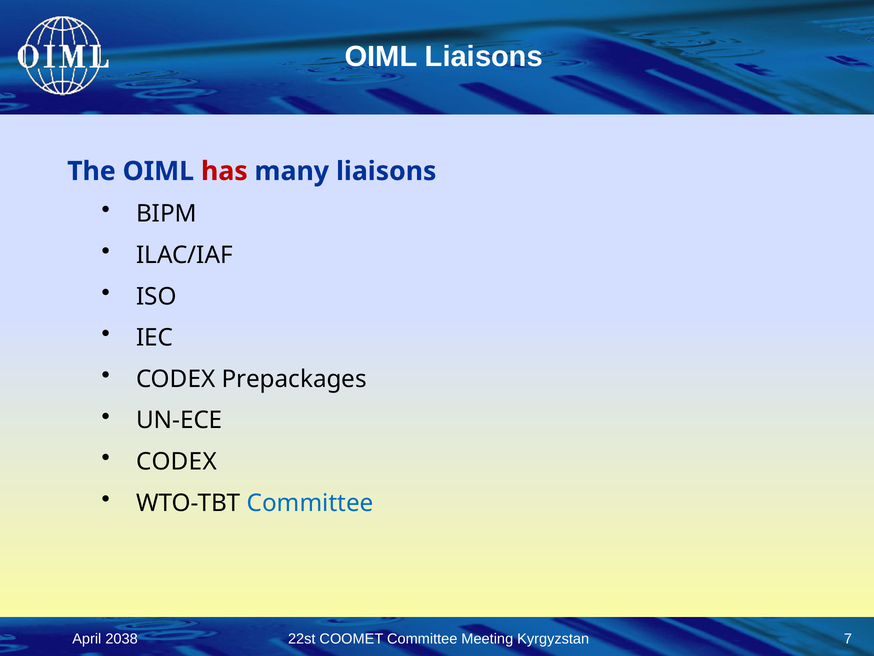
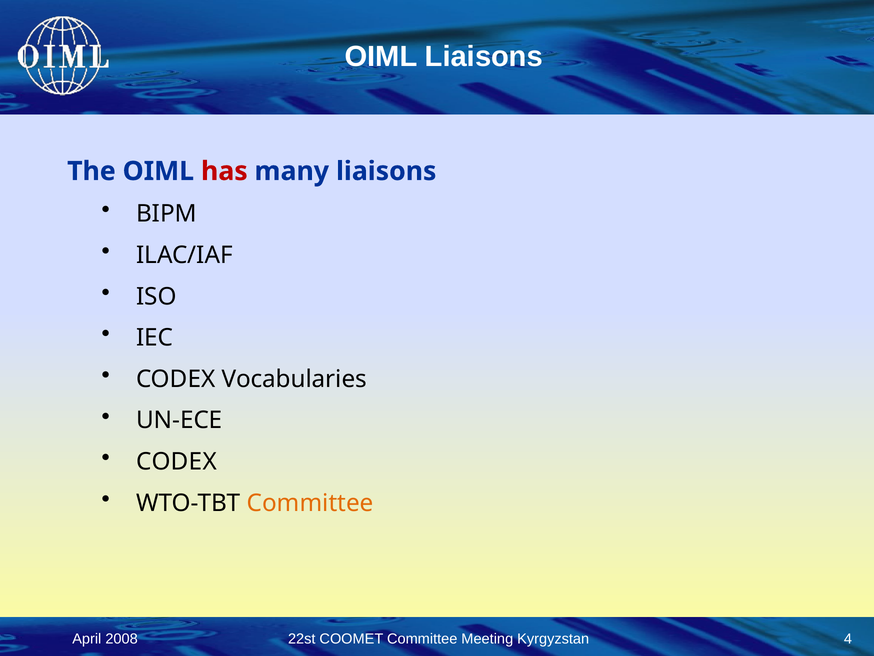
Prepackages: Prepackages -> Vocabularies (294, 379)
Committee colour: blue -> orange (310, 503)
2038: 2038 -> 2008 (122, 638)
7: 7 -> 4 (848, 639)
